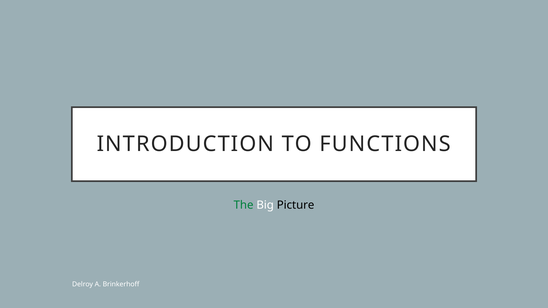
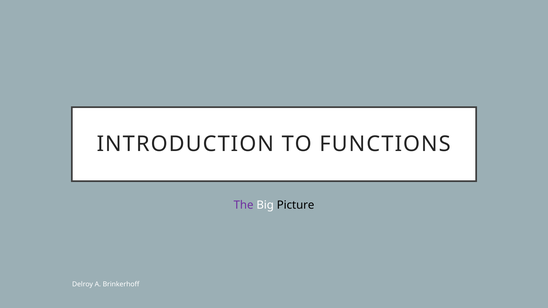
The colour: green -> purple (244, 205)
